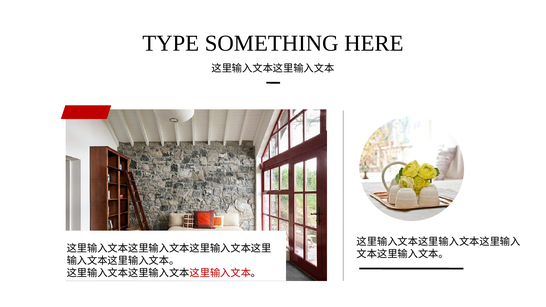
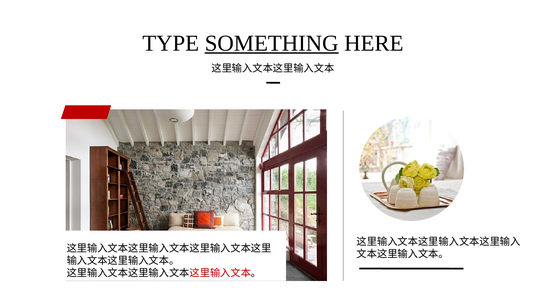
SOMETHING underline: none -> present (272, 43)
